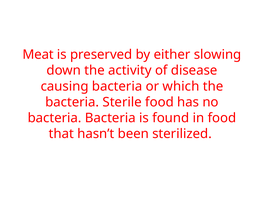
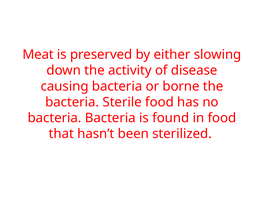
which: which -> borne (181, 86)
